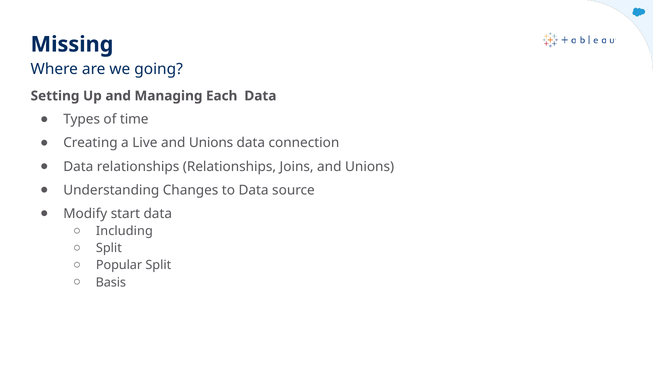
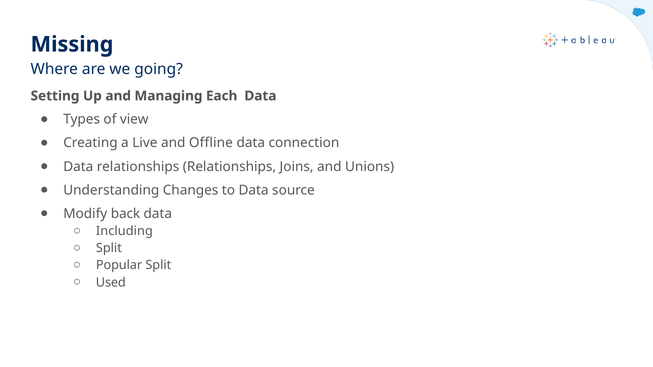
time: time -> view (134, 120)
Live and Unions: Unions -> Offline (211, 143)
start: start -> back (125, 214)
Basis: Basis -> Used (111, 283)
